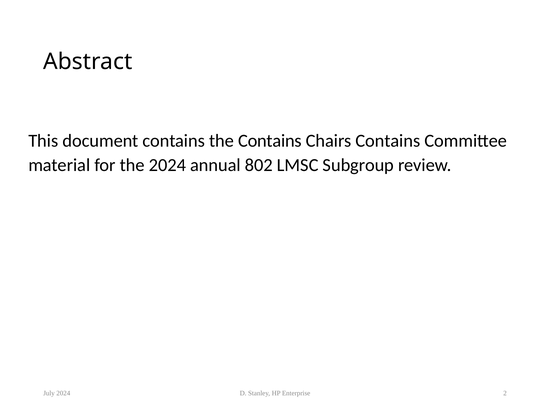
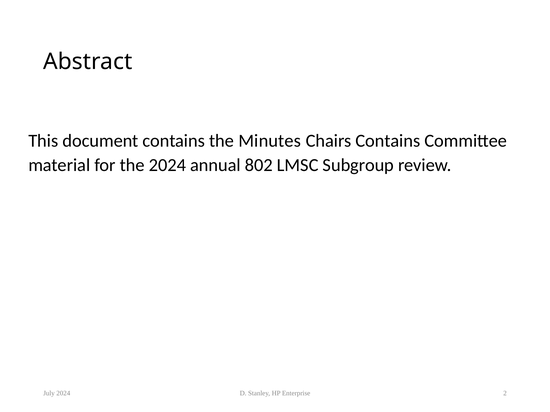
the Contains: Contains -> Minutes (270, 141)
